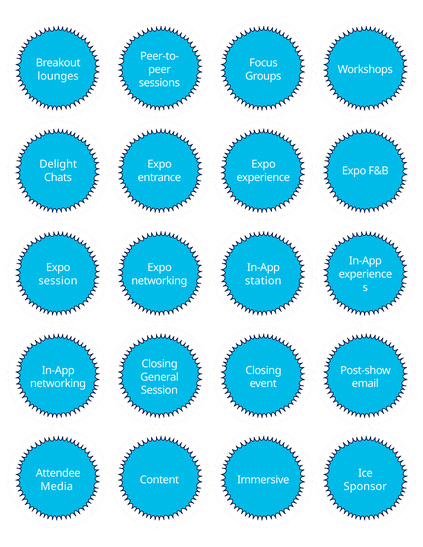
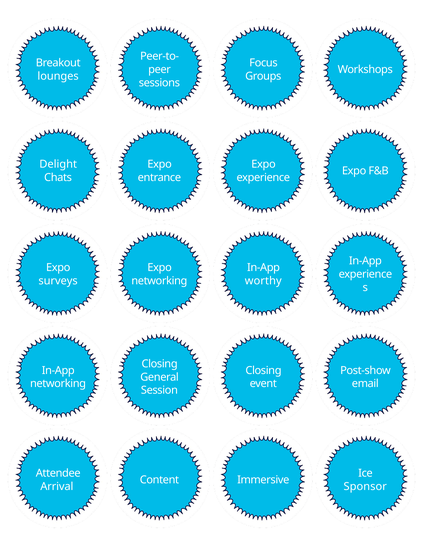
session: session -> surveys (58, 281)
station: station -> worthy (263, 281)
Media: Media -> Arrival (57, 487)
